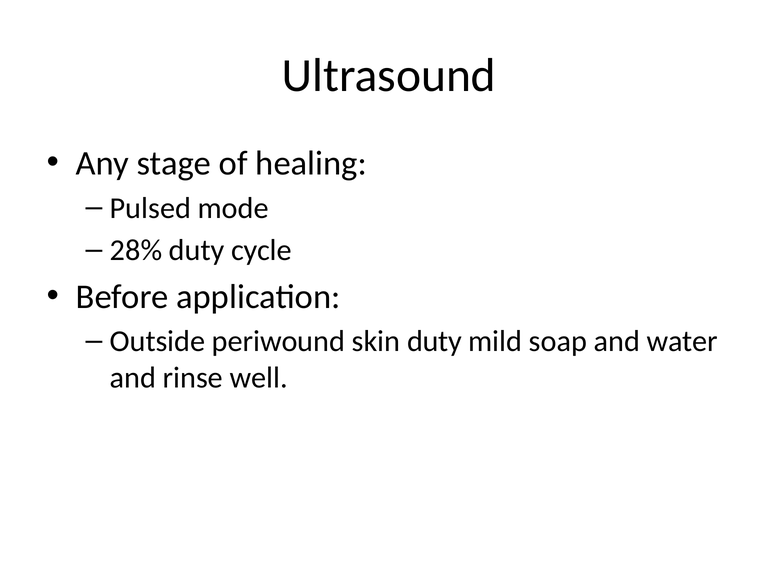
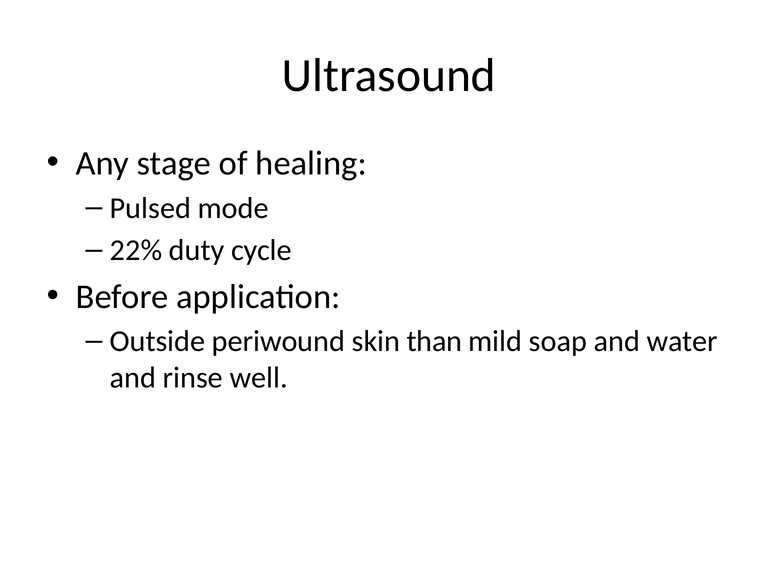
28%: 28% -> 22% (136, 250)
skin duty: duty -> than (434, 341)
